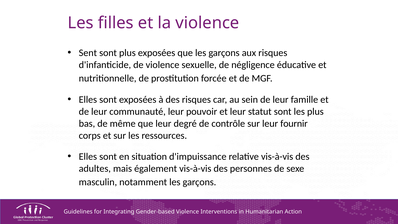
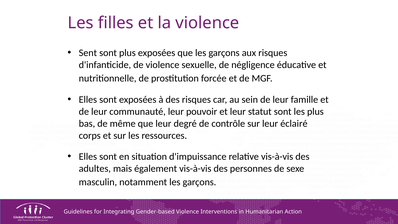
fournir: fournir -> éclairé (294, 123)
